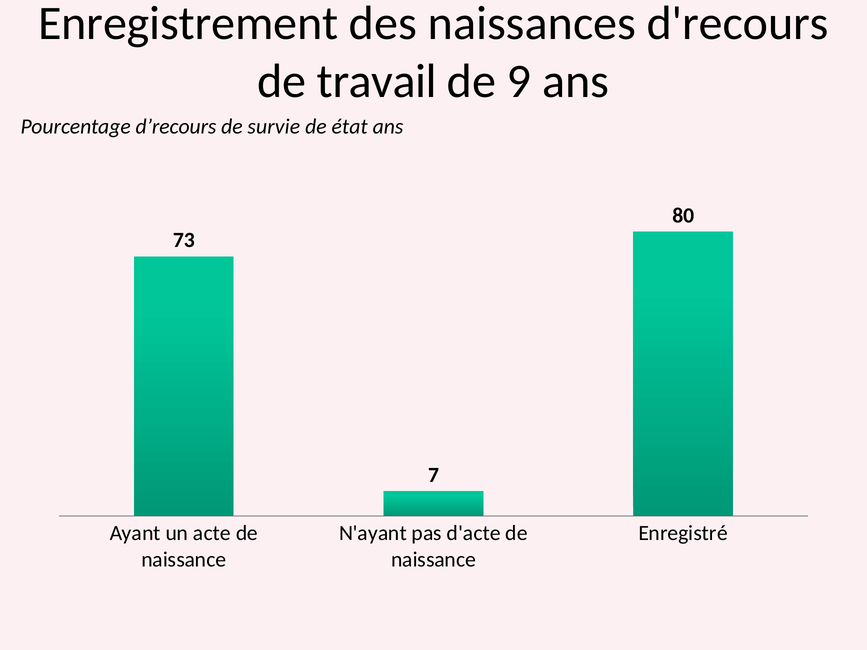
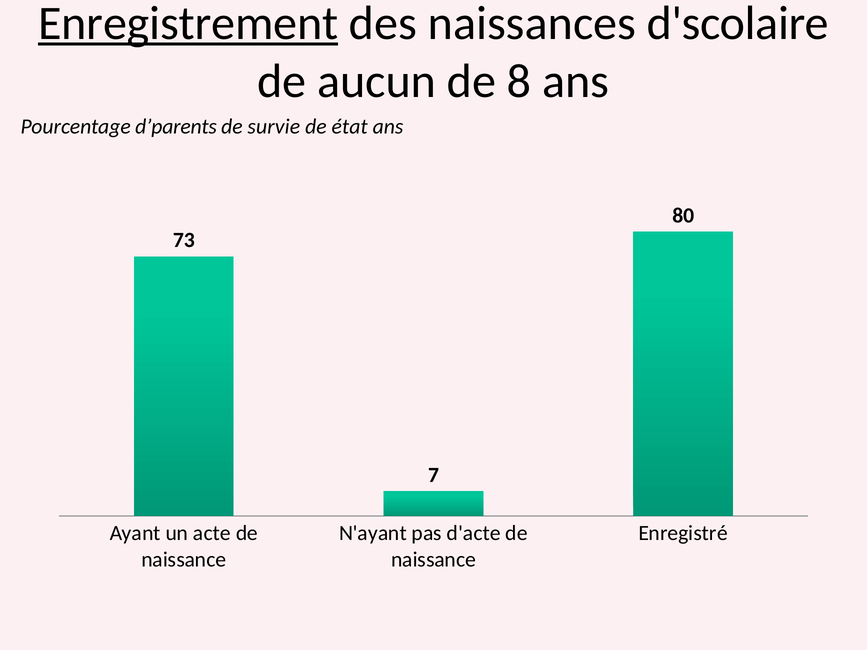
Enregistrement underline: none -> present (188, 23)
d'recours: d'recours -> d'scolaire (738, 23)
travail: travail -> aucun (377, 81)
9: 9 -> 8 (519, 81)
d’recours: d’recours -> d’parents (176, 126)
